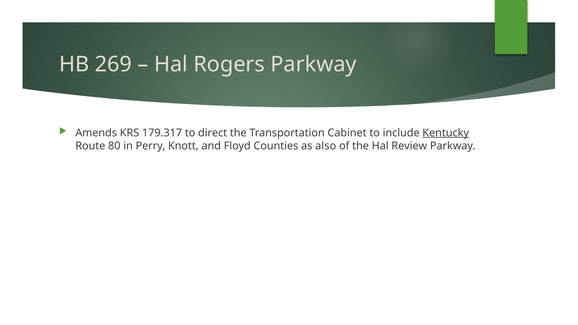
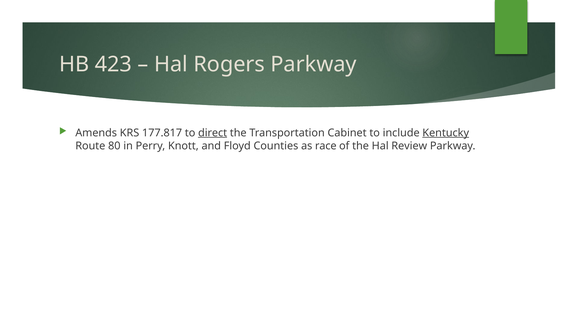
269: 269 -> 423 (113, 64)
179.317: 179.317 -> 177.817 (162, 133)
direct underline: none -> present (213, 133)
also: also -> race (326, 146)
